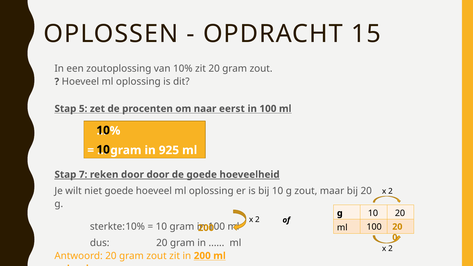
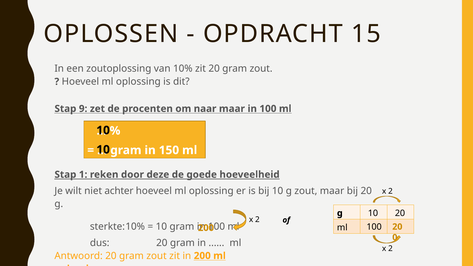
5: 5 -> 9 (83, 109)
naar eerst: eerst -> maar (232, 109)
925: 925 -> 150 (169, 150)
7: 7 -> 1 (83, 175)
door door: door -> deze (158, 175)
niet goede: goede -> achter (119, 191)
